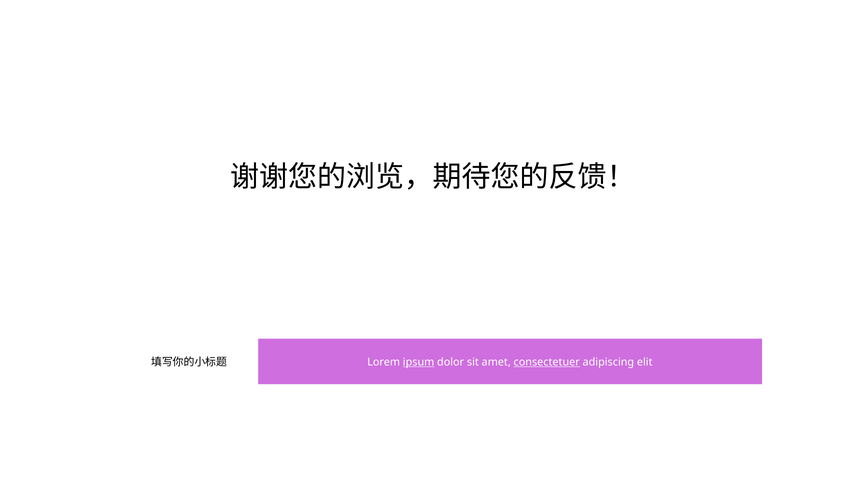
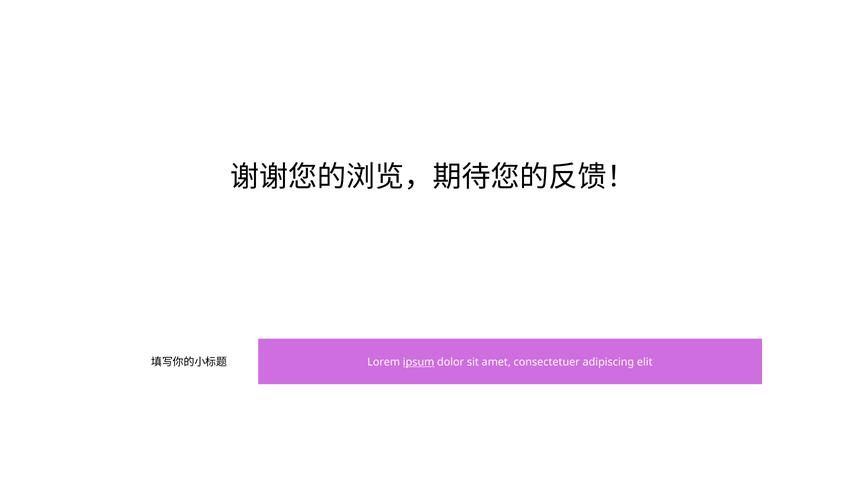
consectetuer underline: present -> none (547, 362)
